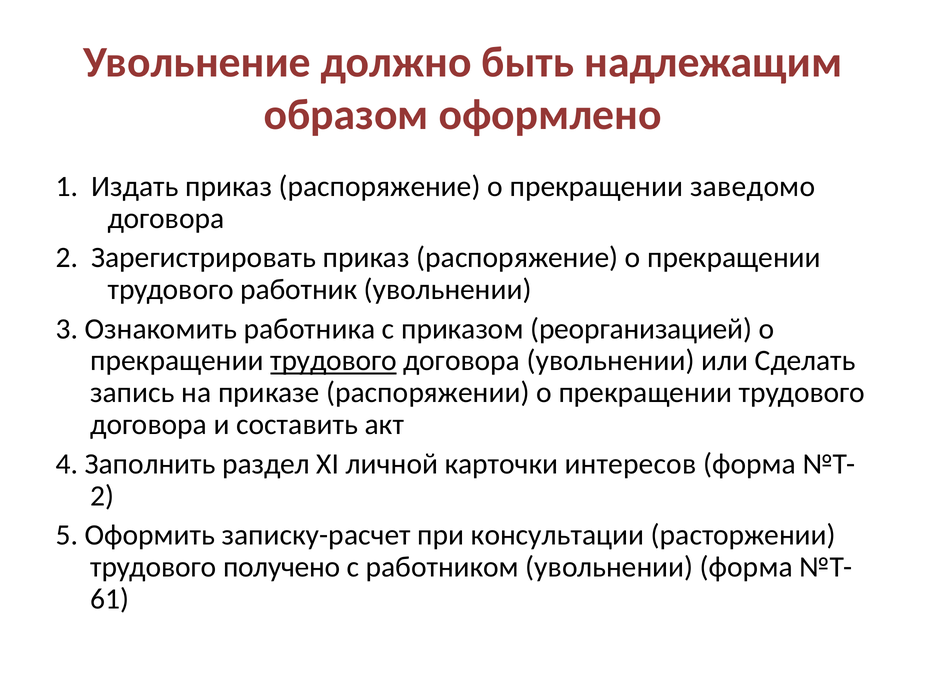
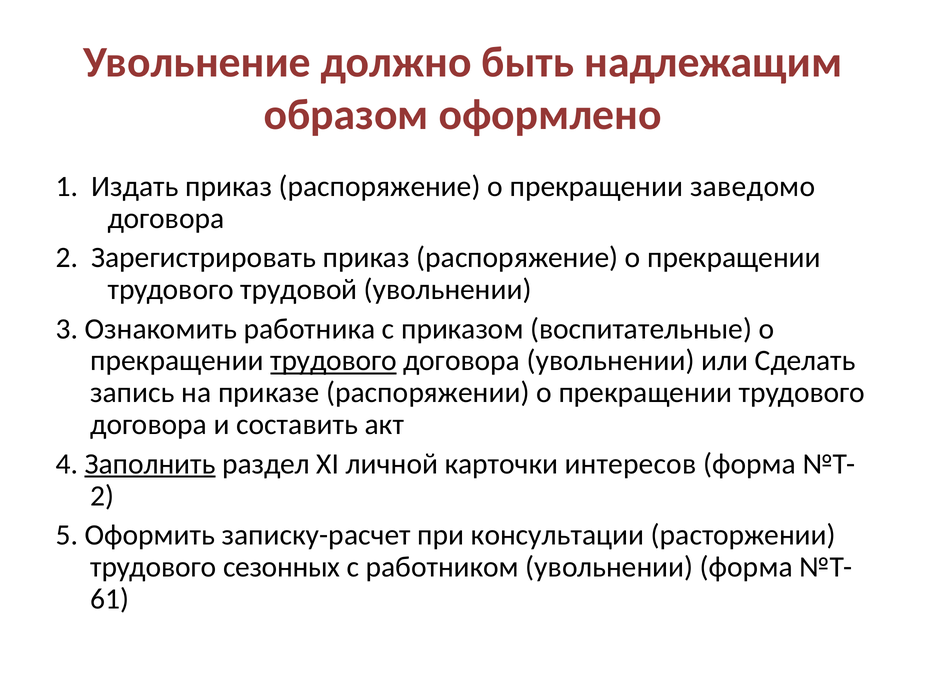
работник: работник -> трудовой (299, 290)
реорганизацией: реорганизацией -> воспитательные (641, 329)
Заполнить underline: none -> present (150, 464)
получено: получено -> сезонных (282, 567)
